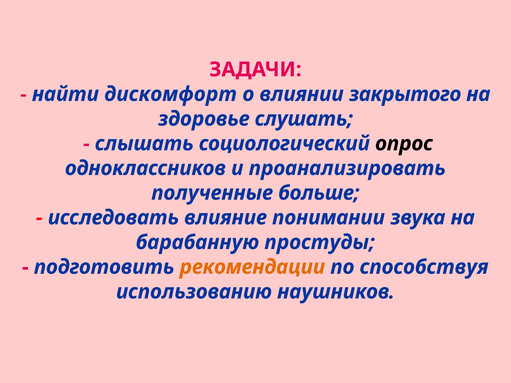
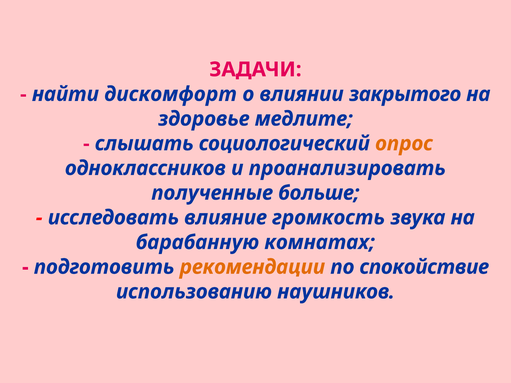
слушать: слушать -> медлите (304, 119)
опрос colour: black -> orange (404, 144)
понимании: понимании -> громкость (329, 218)
простуды: простуды -> комнатах (320, 242)
способствуя: способствуя -> спокойствие (424, 267)
